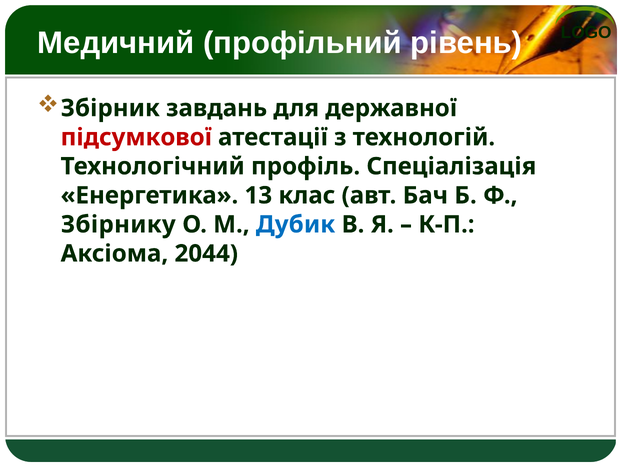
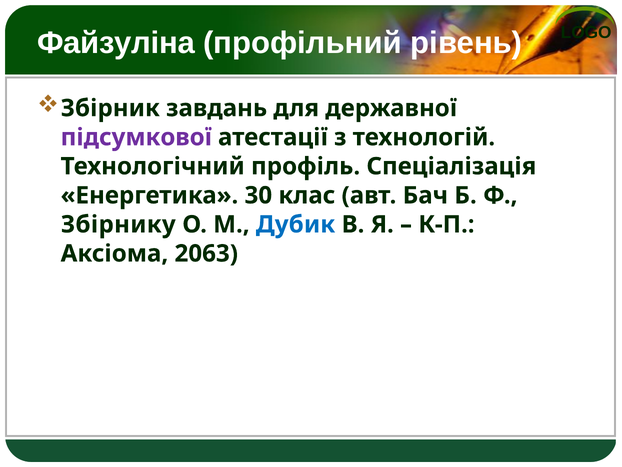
Медичний: Медичний -> Файзуліна (116, 43)
підсумкової colour: red -> purple (136, 137)
13: 13 -> 30 (258, 195)
2044: 2044 -> 2063 (206, 253)
